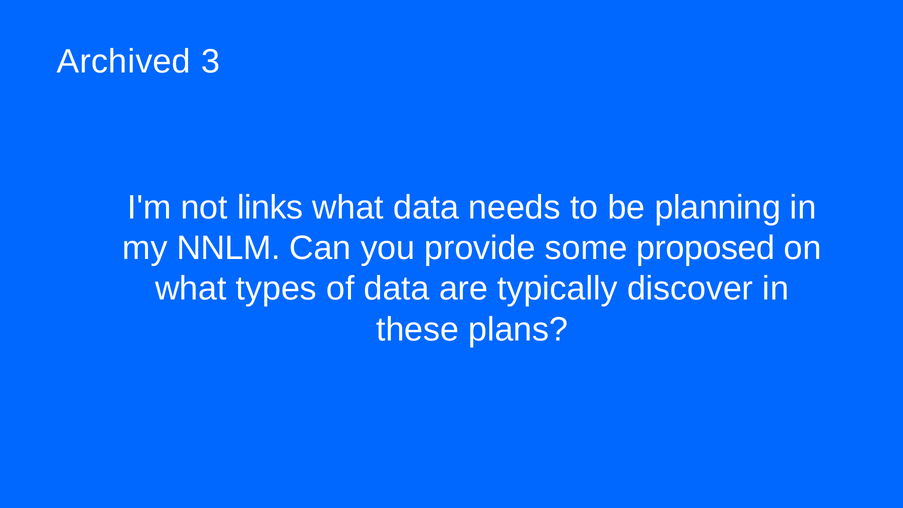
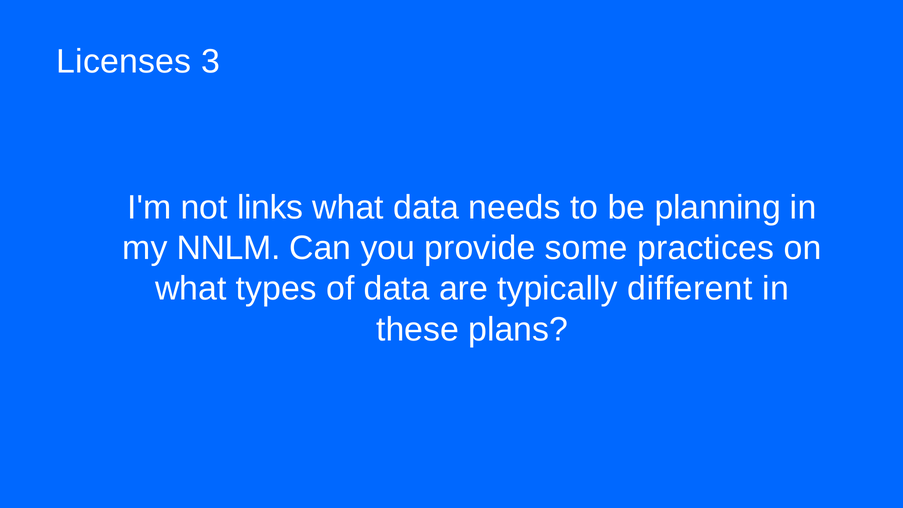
Archived: Archived -> Licenses (124, 62)
proposed: proposed -> practices (706, 248)
discover: discover -> different (690, 289)
